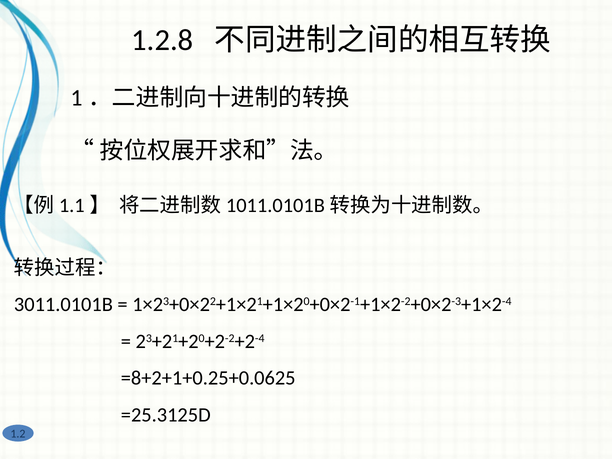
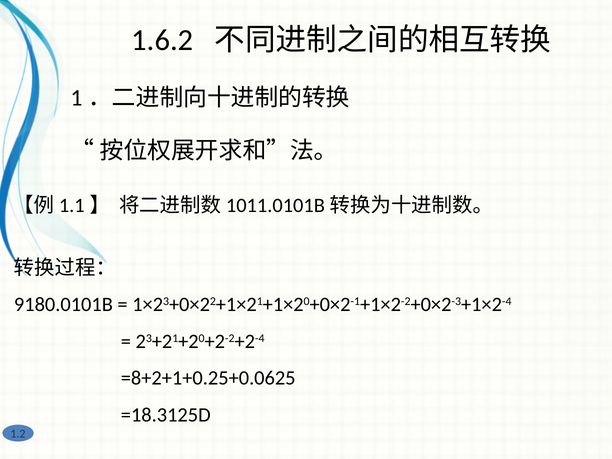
1.2.8: 1.2.8 -> 1.6.2 (162, 40)
3011.0101B: 3011.0101B -> 9180.0101B (63, 305)
=25.3125D: =25.3125D -> =18.3125D (166, 415)
